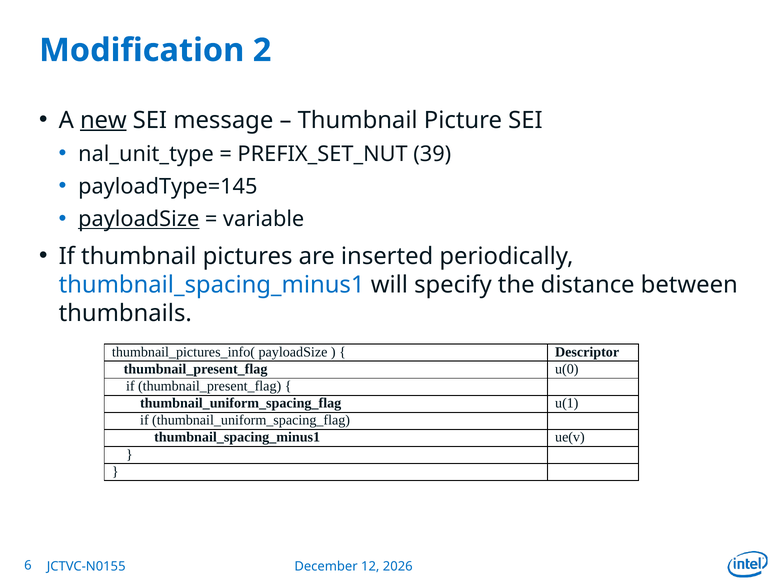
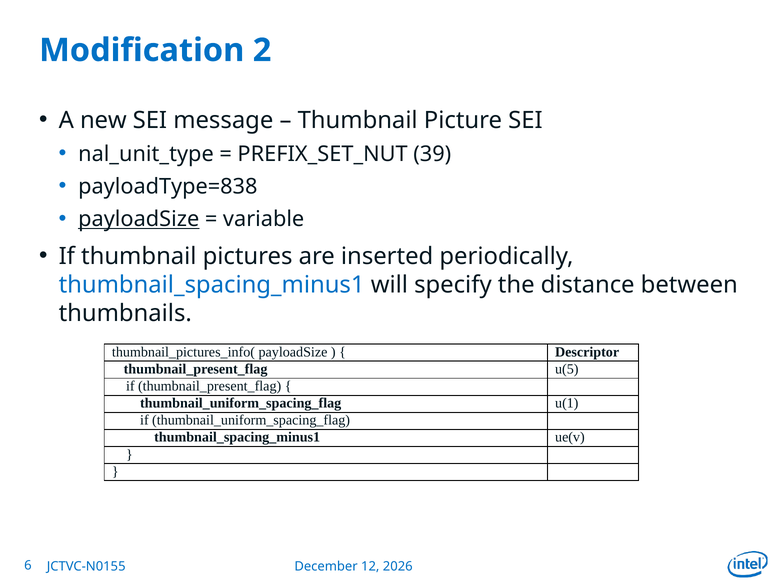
new underline: present -> none (103, 120)
payloadType=145: payloadType=145 -> payloadType=838 (168, 187)
u(0: u(0 -> u(5 (567, 369)
